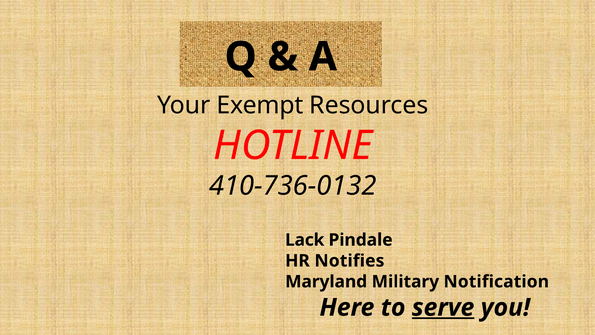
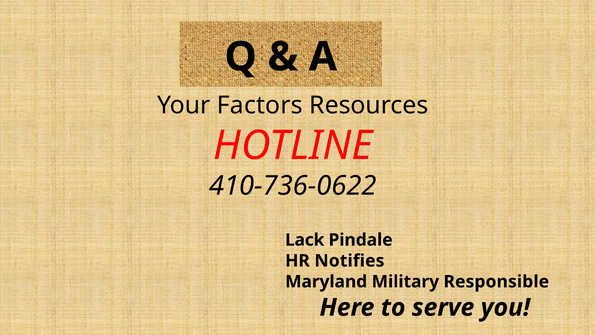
Exempt: Exempt -> Factors (260, 105)
410-736-0132: 410-736-0132 -> 410-736-0622 (293, 186)
Notification: Notification -> Responsible (496, 281)
serve underline: present -> none (443, 307)
